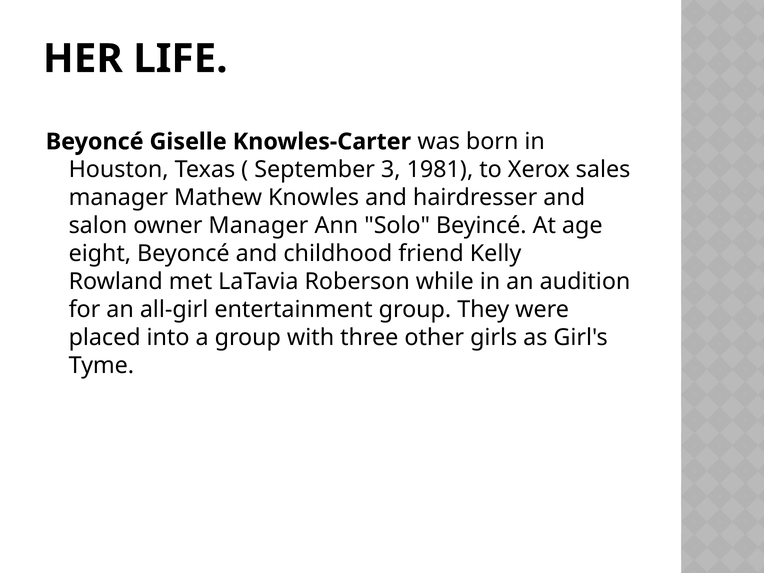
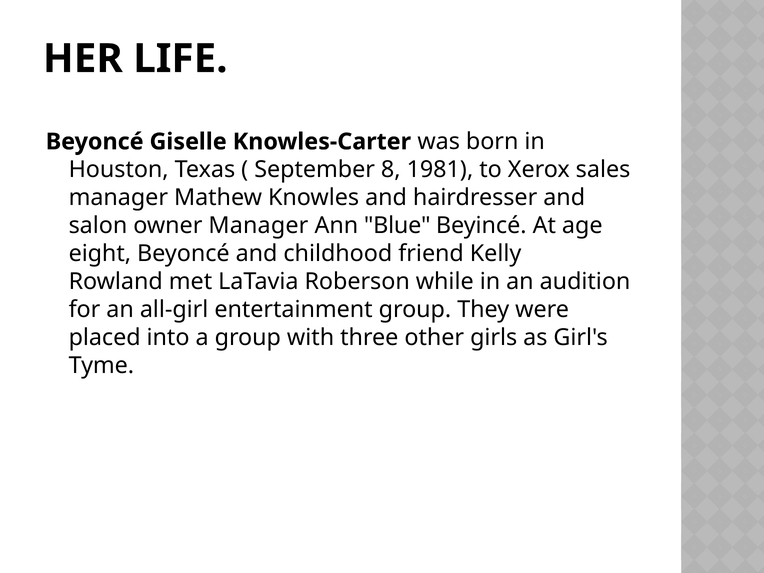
3: 3 -> 8 (391, 170)
Solo: Solo -> Blue (397, 226)
